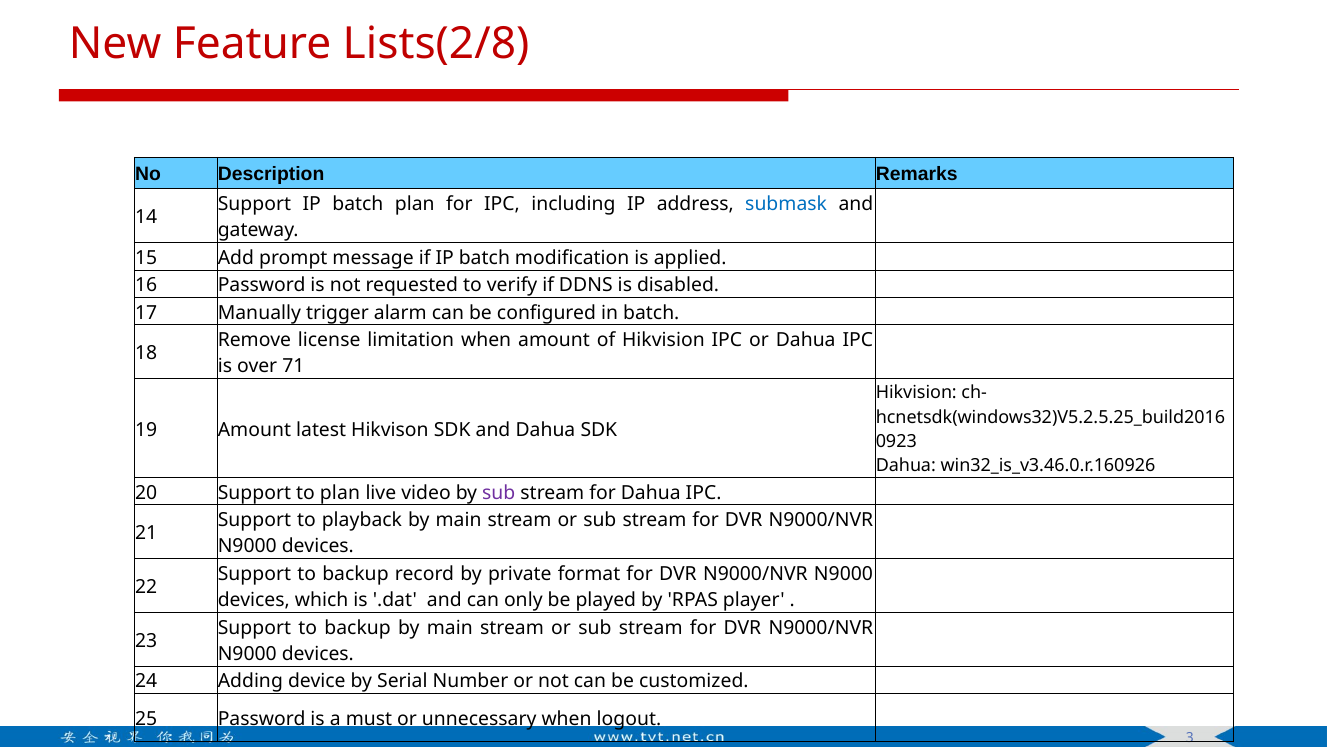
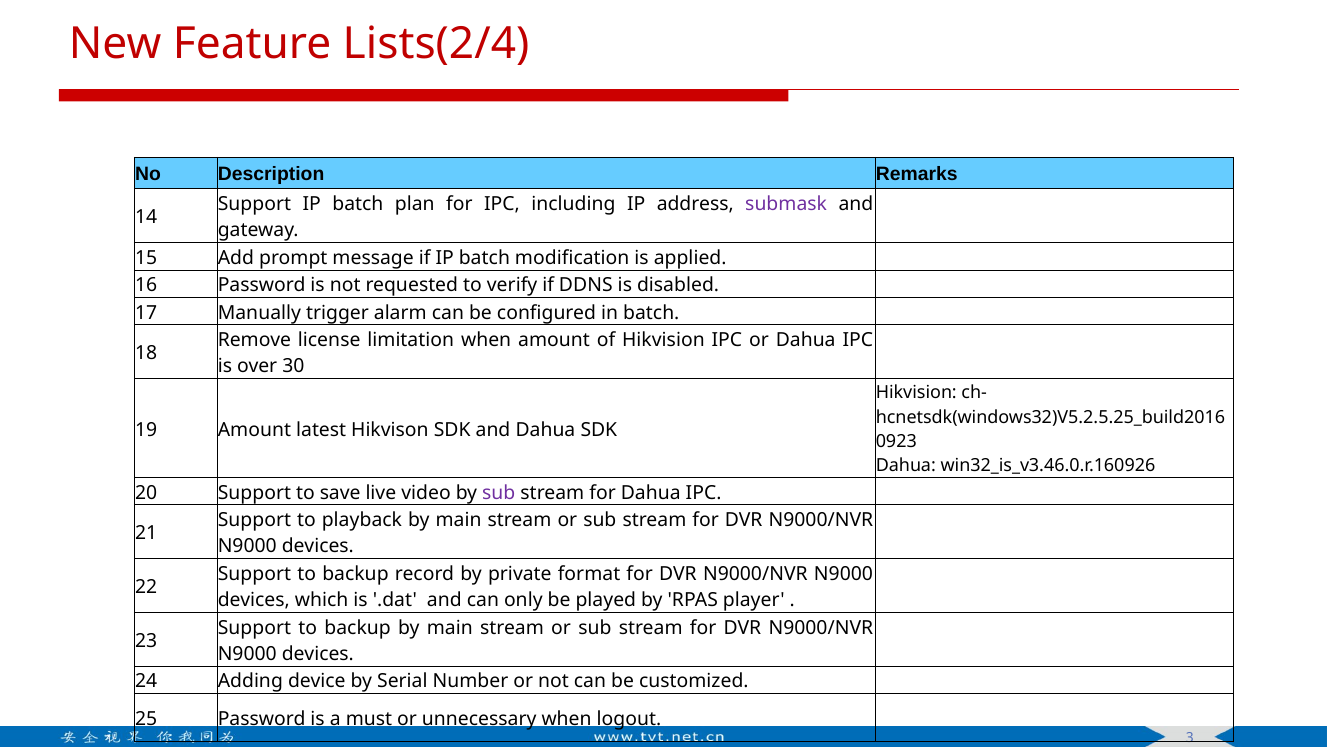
Lists(2/8: Lists(2/8 -> Lists(2/4 (436, 44)
submask colour: blue -> purple (786, 204)
71: 71 -> 30 (293, 366)
to plan: plan -> save (340, 492)
